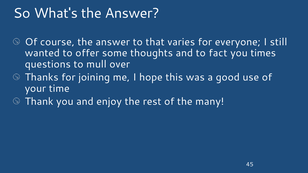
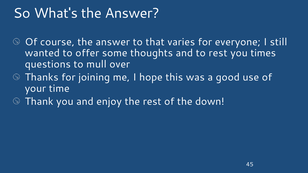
to fact: fact -> rest (218, 53)
many: many -> down (210, 102)
